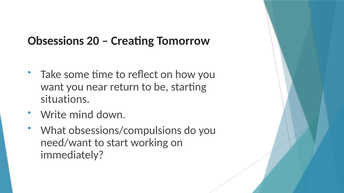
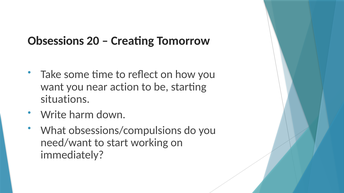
return: return -> action (124, 87)
mind: mind -> harm (81, 115)
